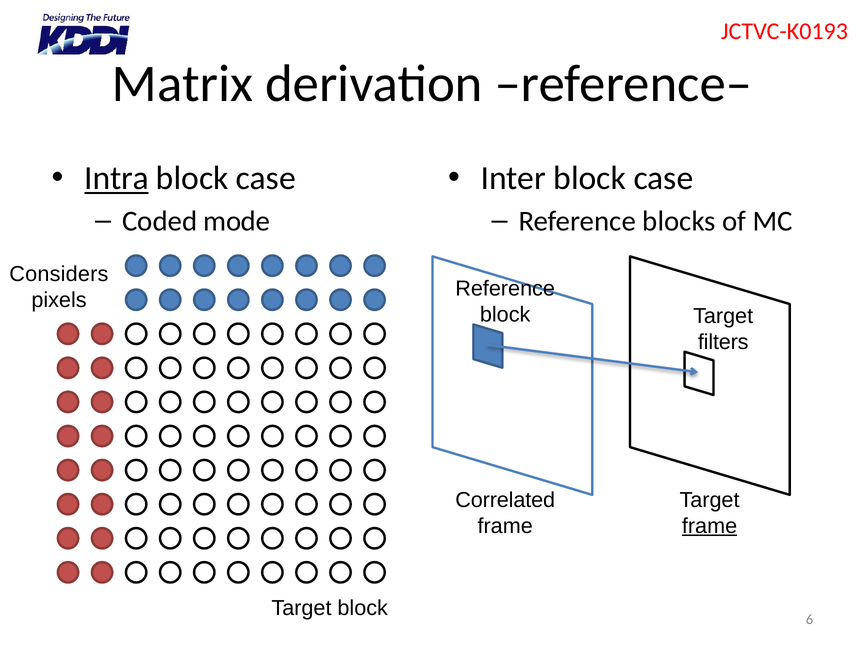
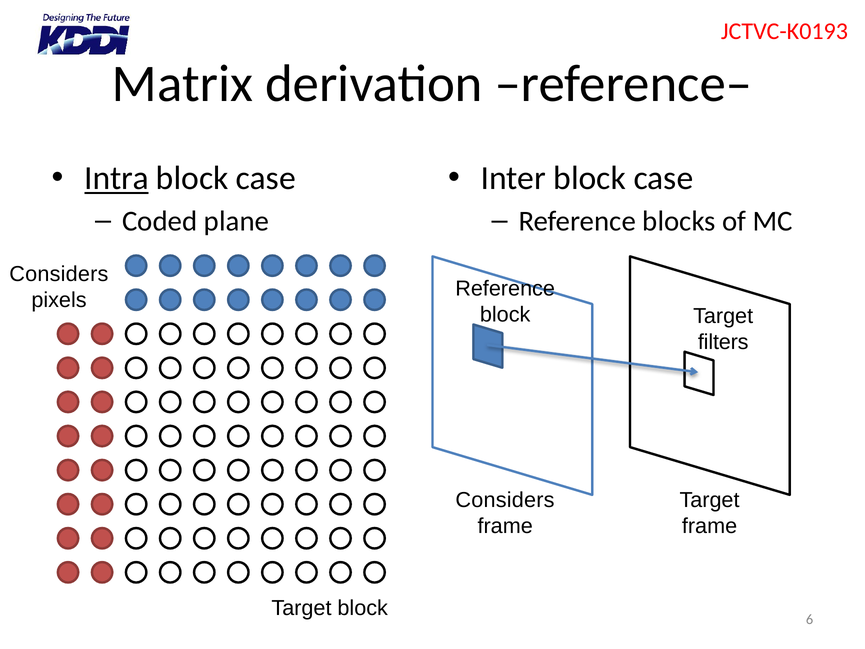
mode: mode -> plane (237, 221)
Correlated: Correlated -> Considers (505, 500)
frame underline: present -> none (710, 526)
